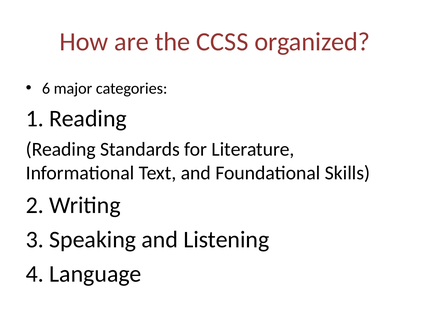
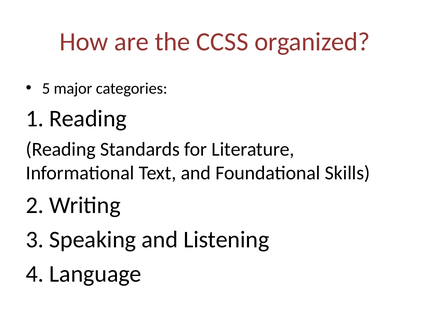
6: 6 -> 5 (46, 88)
